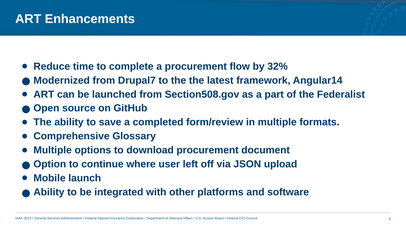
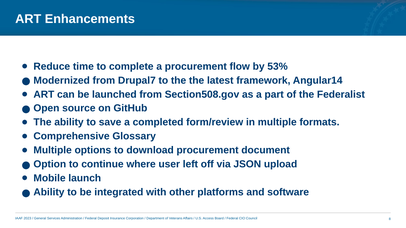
32%: 32% -> 53% (278, 66)
